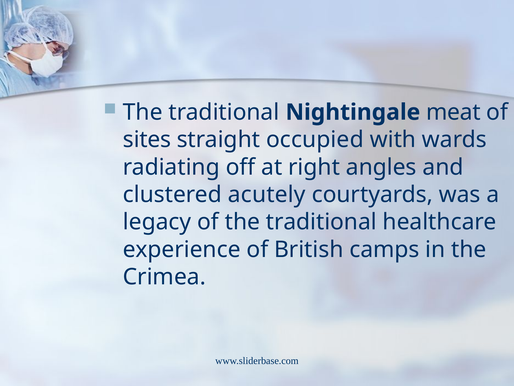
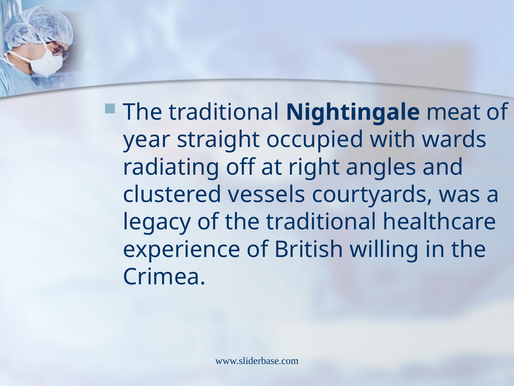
sites: sites -> year (147, 140)
acutely: acutely -> vessels (267, 194)
camps: camps -> willing (384, 249)
